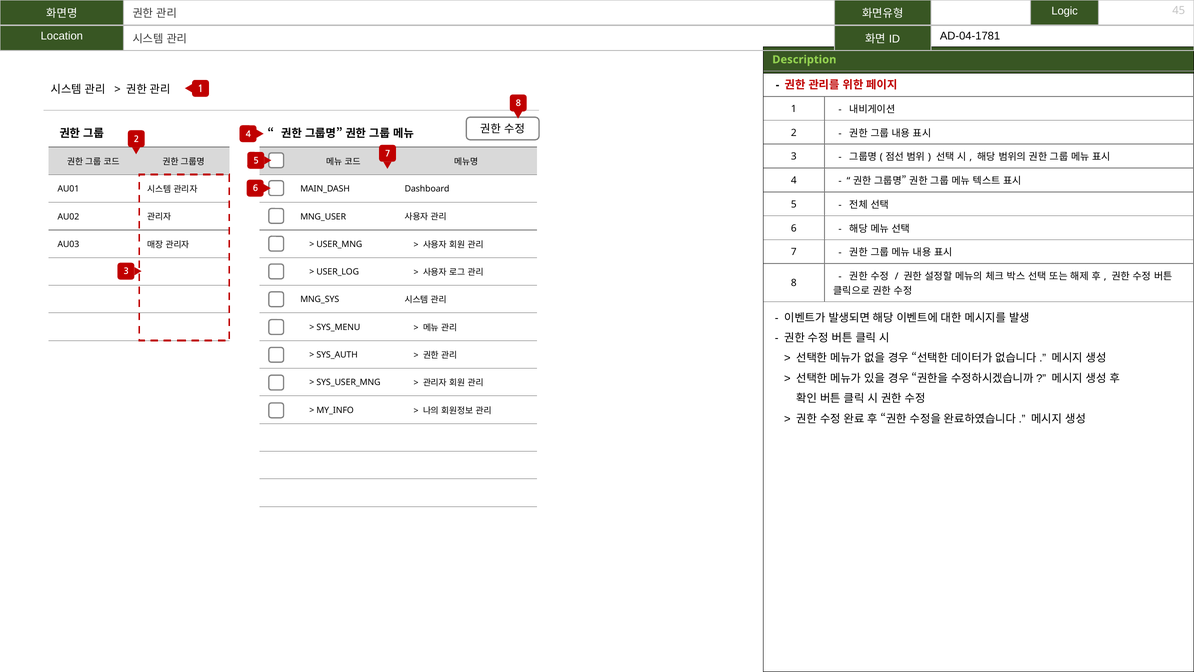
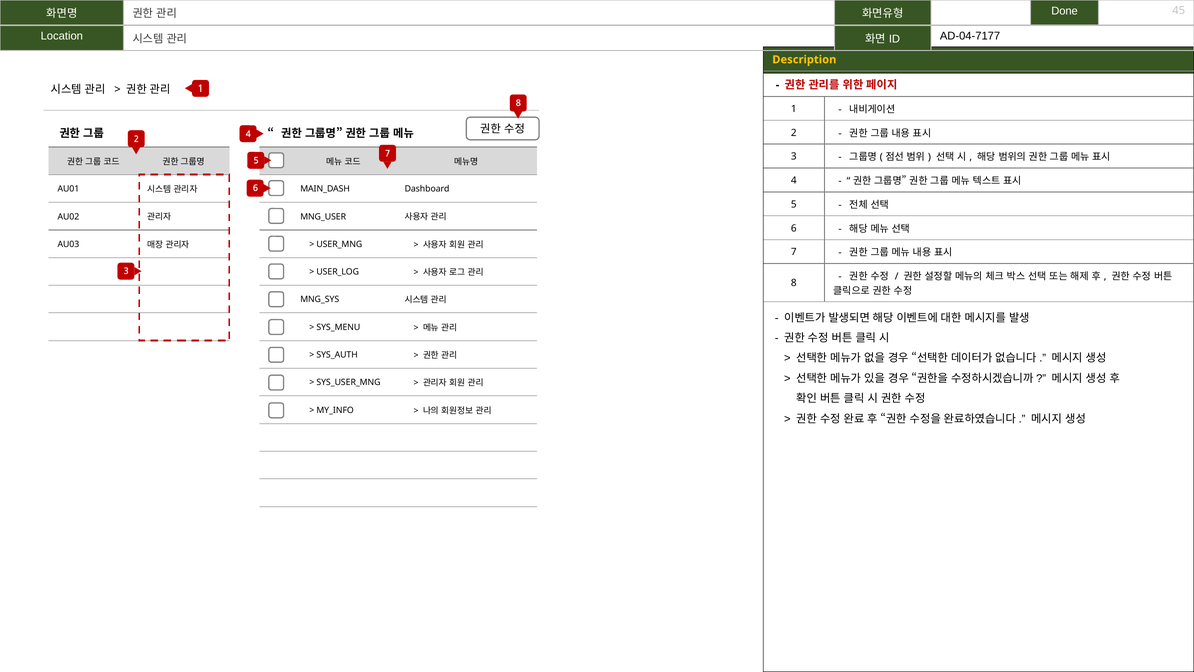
Logic: Logic -> Done (1065, 11)
AD-04-1781: AD-04-1781 -> AD-04-7177 (970, 36)
Description colour: light green -> yellow (804, 60)
